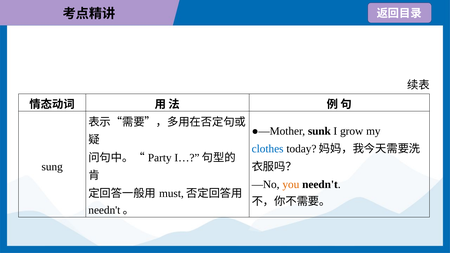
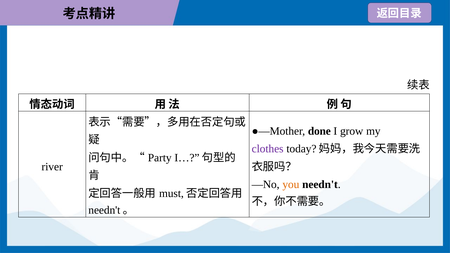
sunk: sunk -> done (319, 131)
clothes colour: blue -> purple (268, 149)
sung: sung -> river (52, 167)
